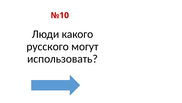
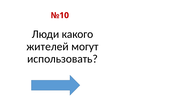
русского: русского -> жителей (48, 46)
